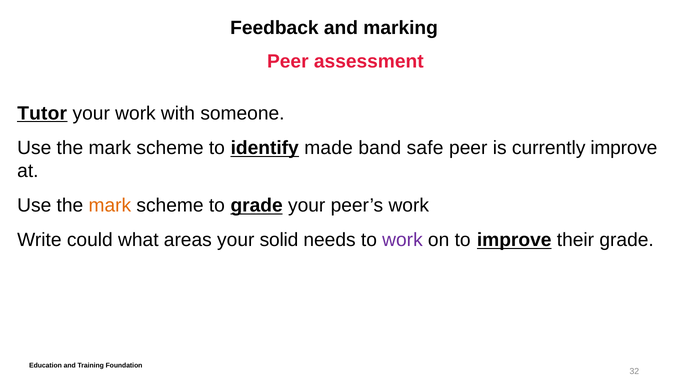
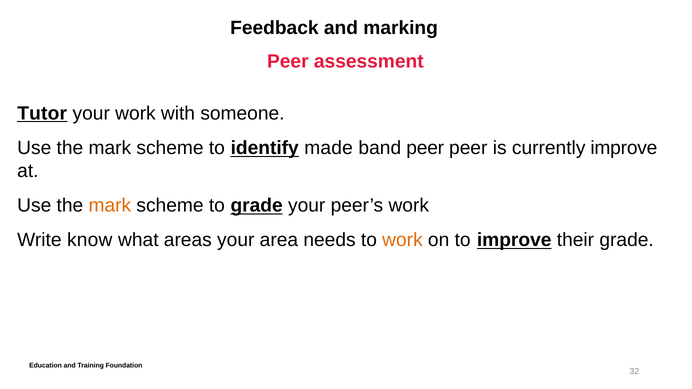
band safe: safe -> peer (425, 148)
could: could -> know (90, 240)
solid: solid -> area (279, 240)
work colour: purple -> orange (402, 240)
